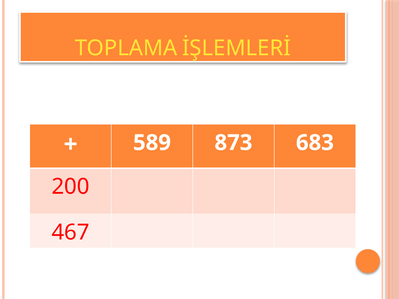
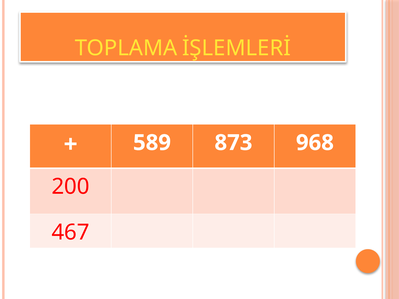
683: 683 -> 968 (315, 143)
